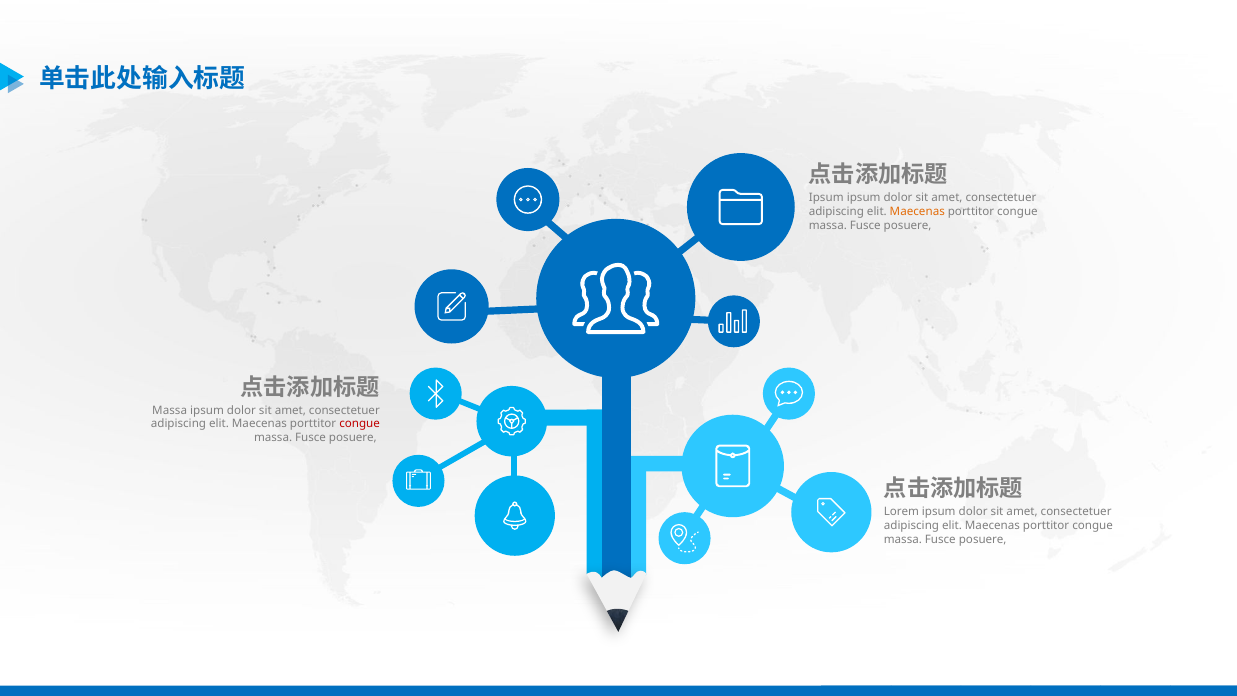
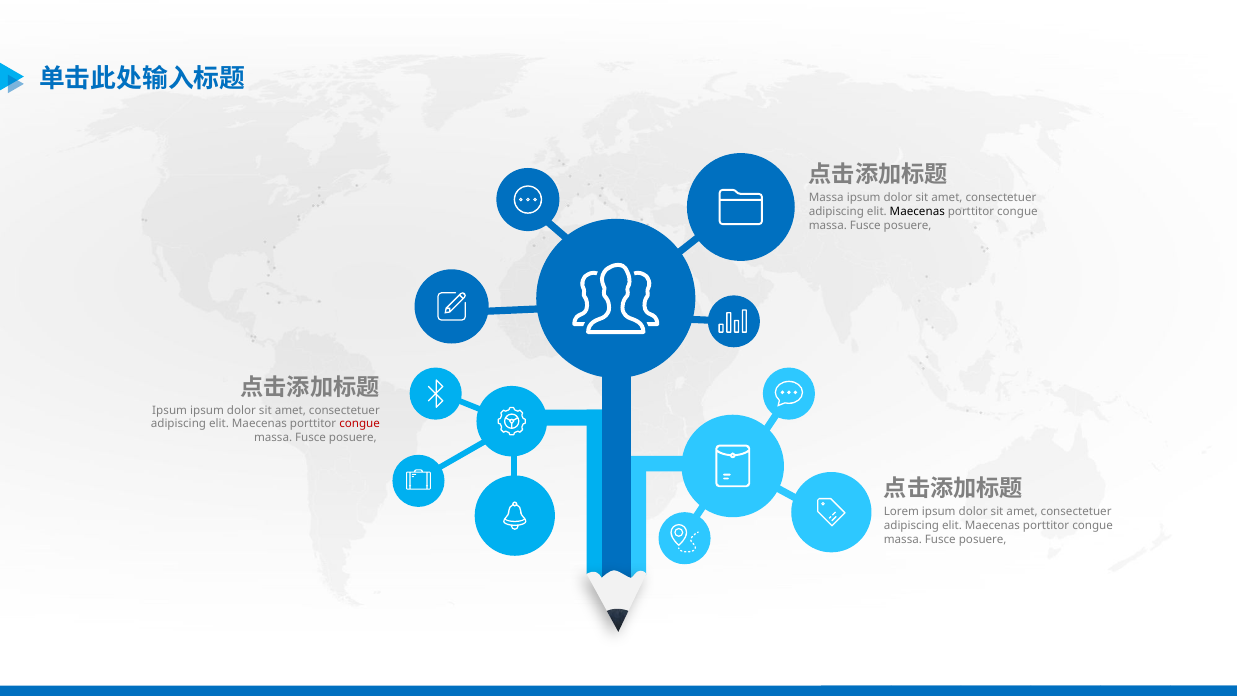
Ipsum: Ipsum -> Massa (826, 198)
Maecenas colour: orange -> black (917, 212)
Massa: Massa -> Ipsum (170, 410)
